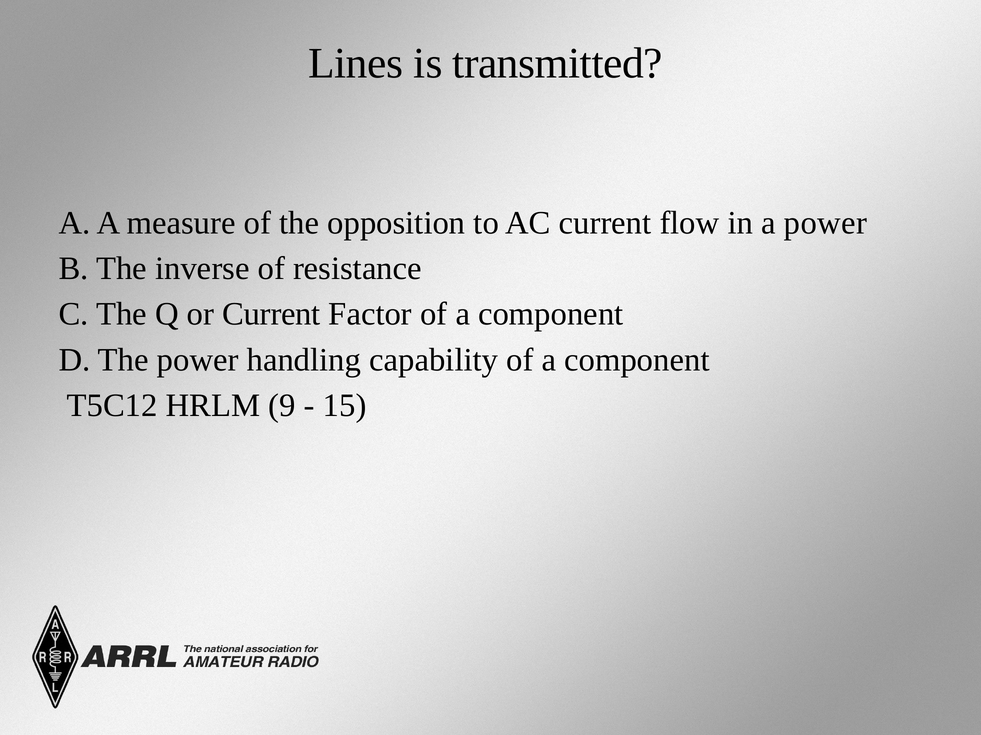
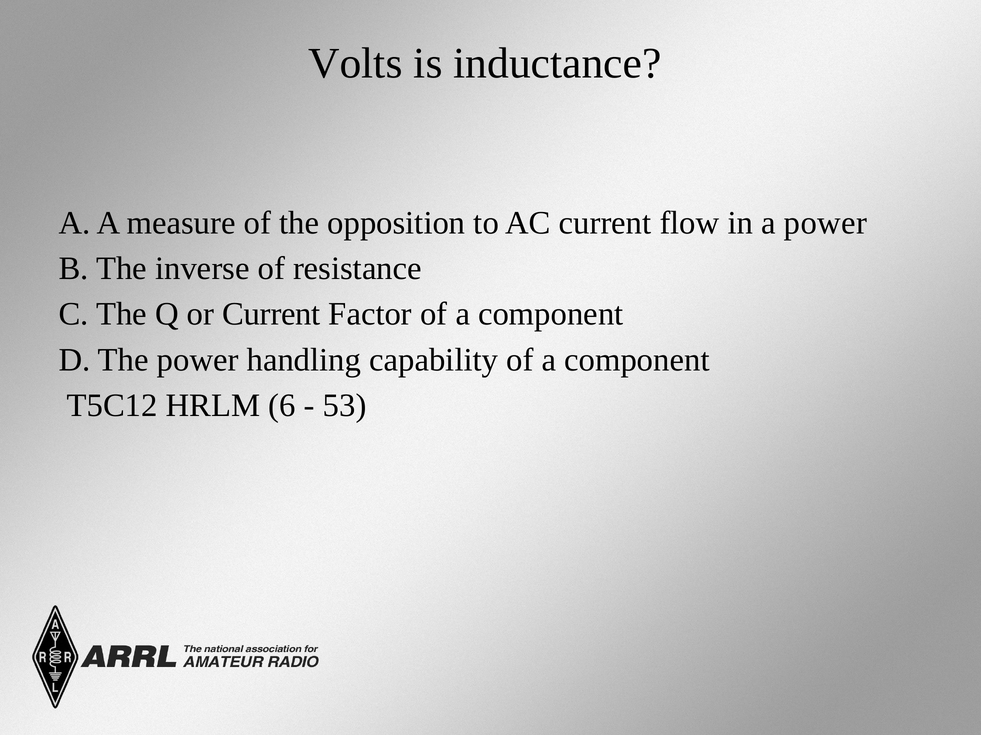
Lines: Lines -> Volts (355, 64)
transmitted: transmitted -> inductance (557, 64)
9: 9 -> 6 (282, 406)
15: 15 -> 53 (345, 406)
